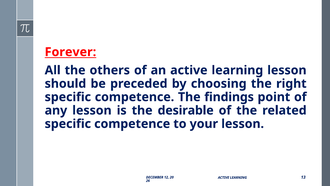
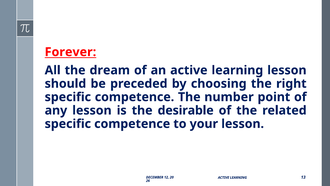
others: others -> dream (110, 70)
findings: findings -> number (229, 97)
